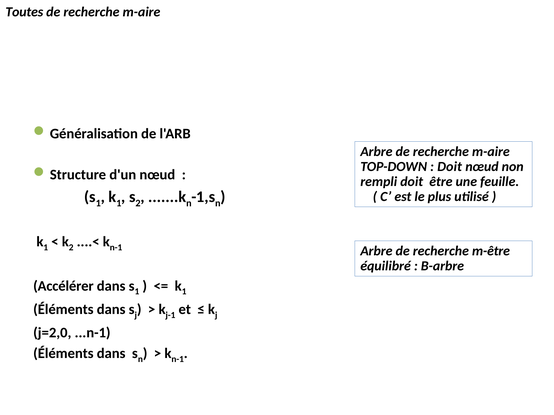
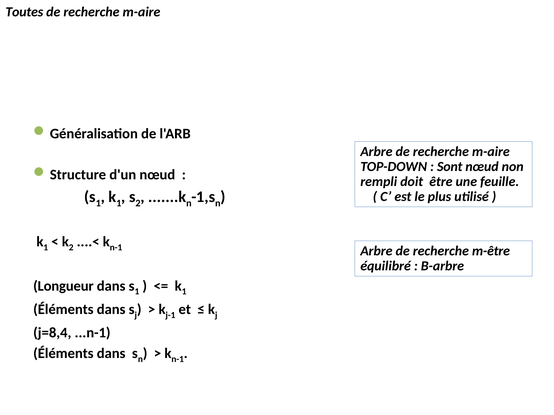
Doit: Doit -> Sont (450, 167)
Accélérer: Accélérer -> Longueur (63, 286)
j=2,0: j=2,0 -> j=8,4 (52, 333)
